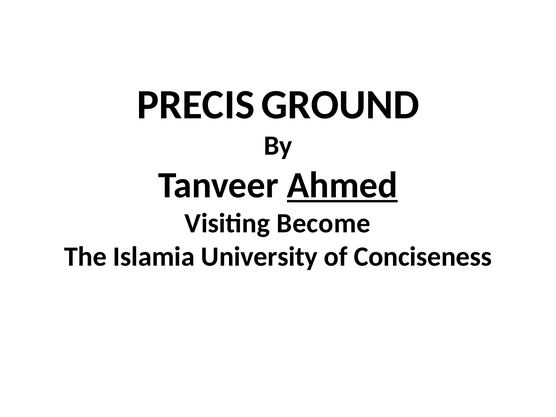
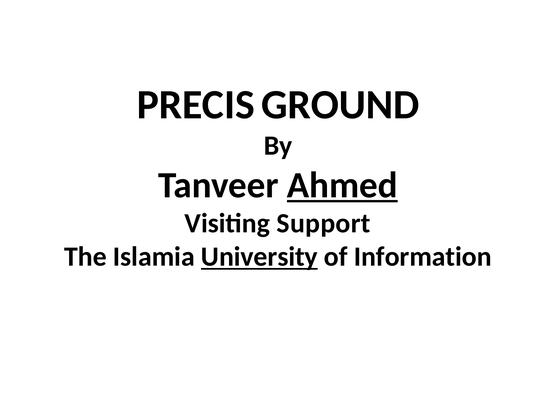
Become: Become -> Support (324, 223)
University underline: none -> present (259, 257)
Conciseness: Conciseness -> Information (423, 257)
